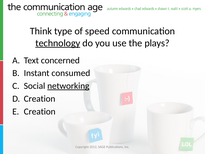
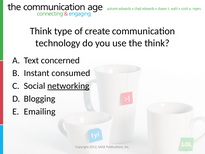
speed: speed -> create (97, 31)
technology underline: present -> none (58, 43)
the plays: plays -> think (157, 43)
Creation: Creation -> Blogging (40, 99)
Creation: Creation -> Emailing (40, 111)
